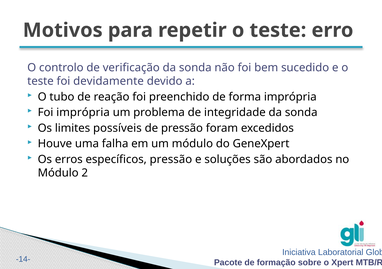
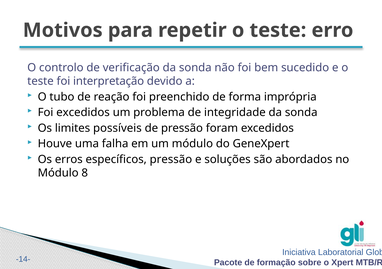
devidamente: devidamente -> interpretação (109, 81)
Foi imprópria: imprópria -> excedidos (83, 113)
2: 2 -> 8 (85, 173)
